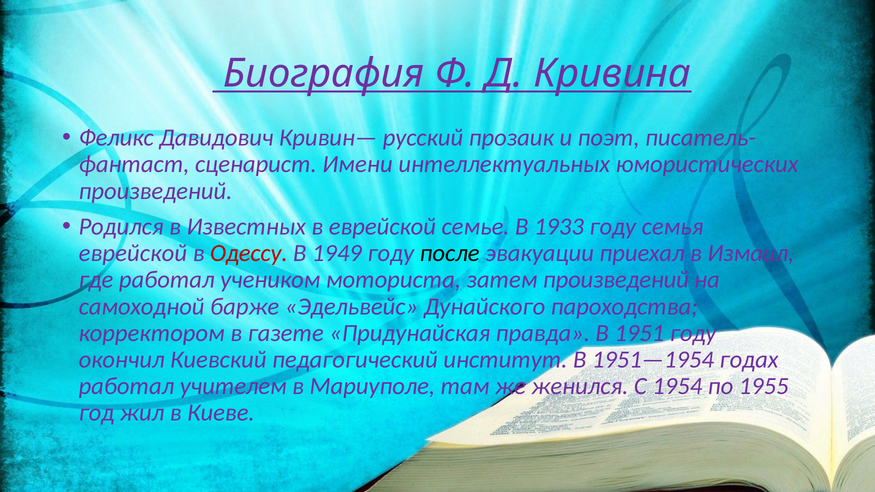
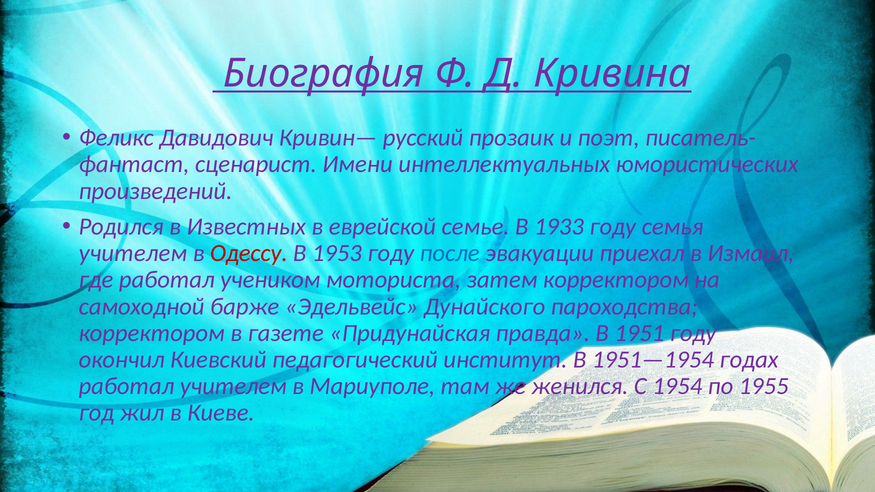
еврейской: еврейской -> учителем (133, 253)
1949: 1949 -> 1953 (337, 253)
после colour: black -> blue (450, 253)
затем произведений: произведений -> корректором (616, 280)
